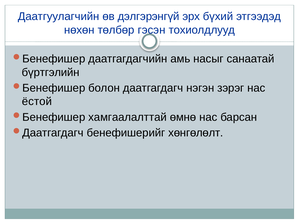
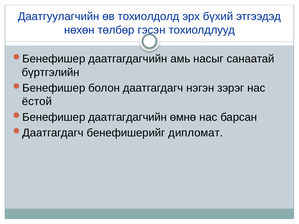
дэлгэрэнгүй: дэлгэрэнгүй -> тохиолдолд (149, 16)
хамгаалалттай: хамгаалалттай -> даатгагдагчийн (128, 117)
хөнгөлөлт: хөнгөлөлт -> дипломат (196, 133)
